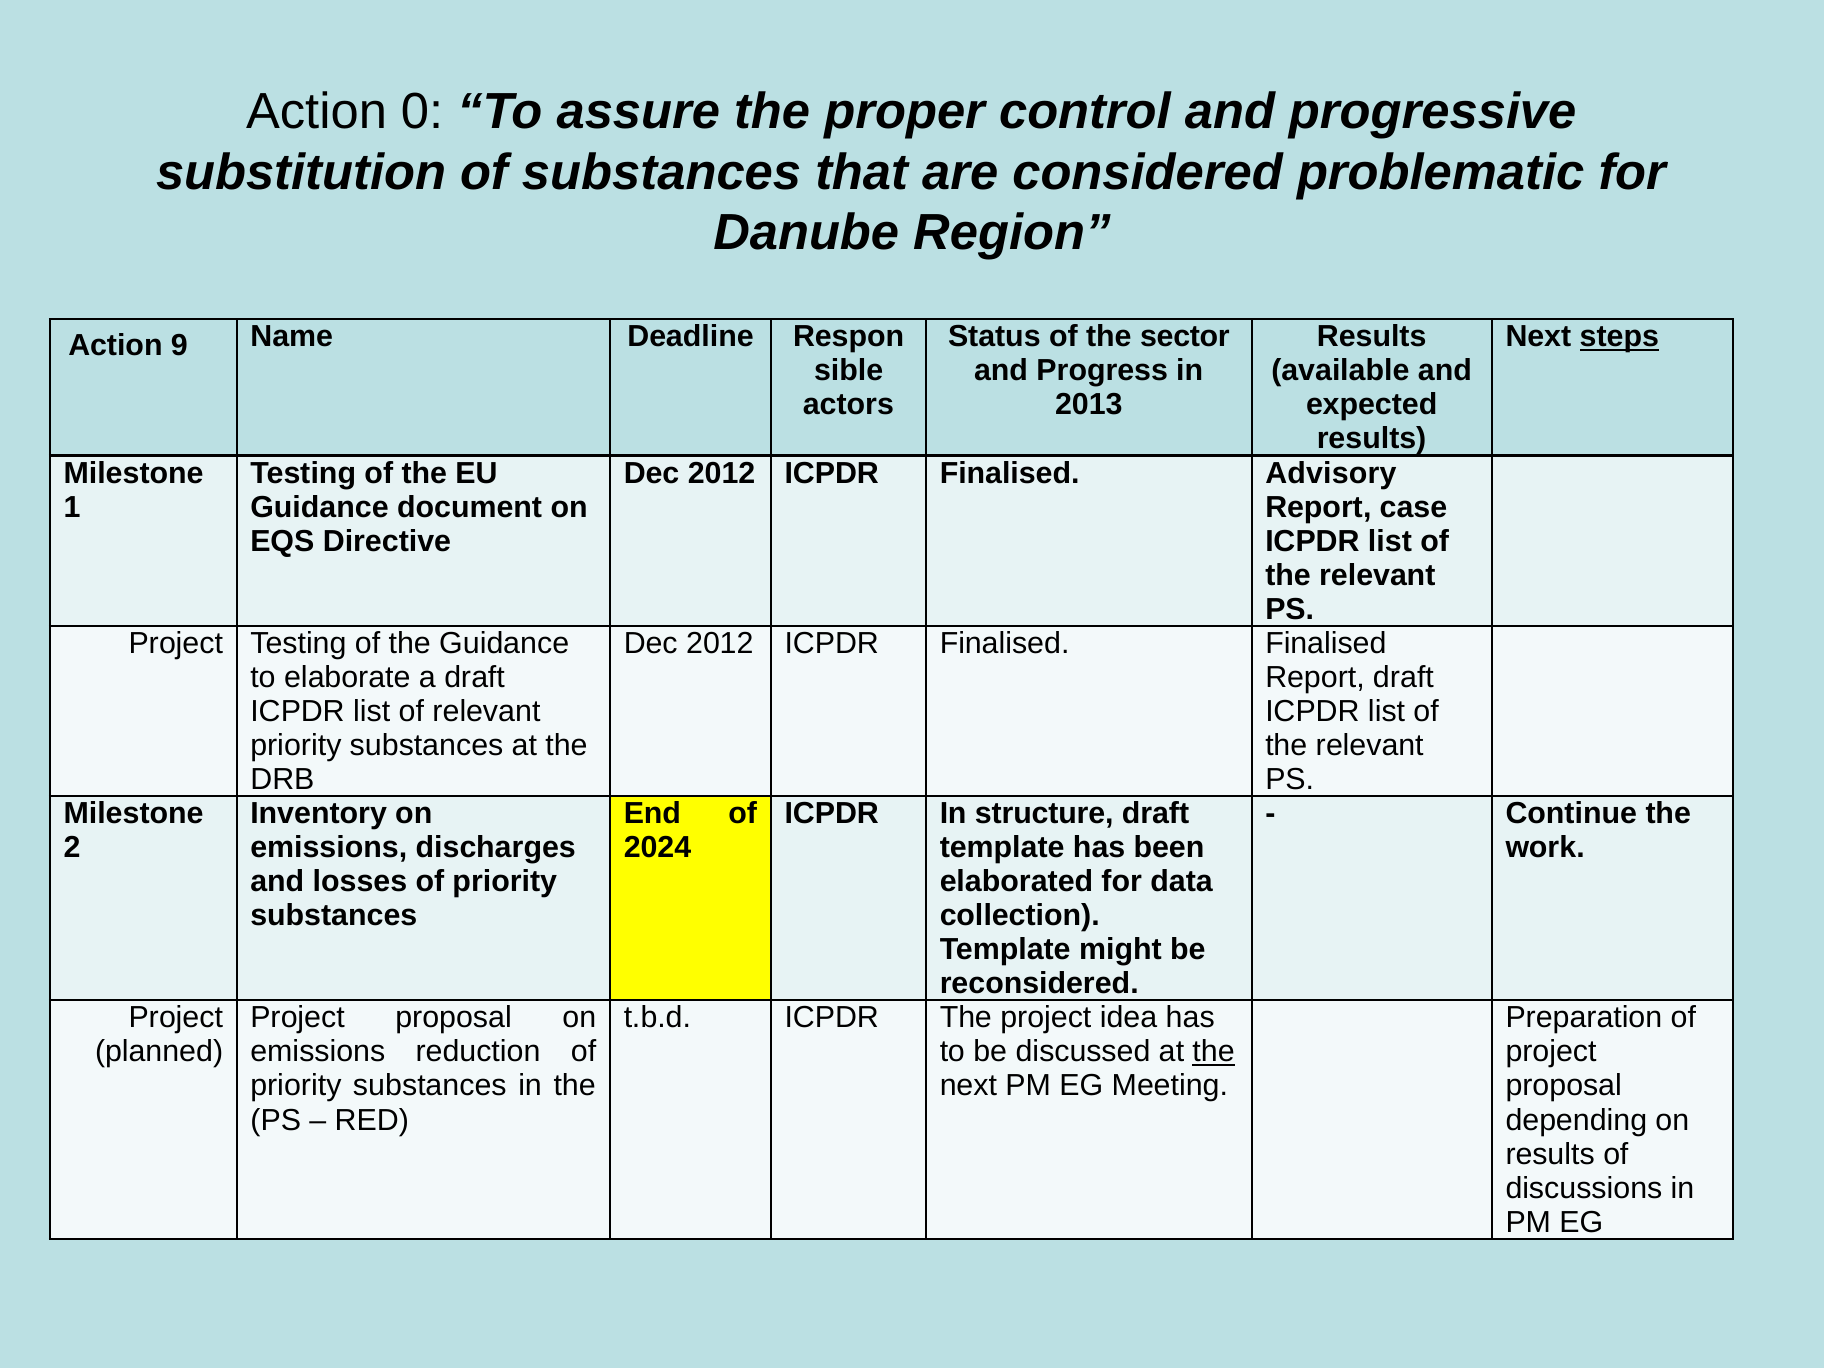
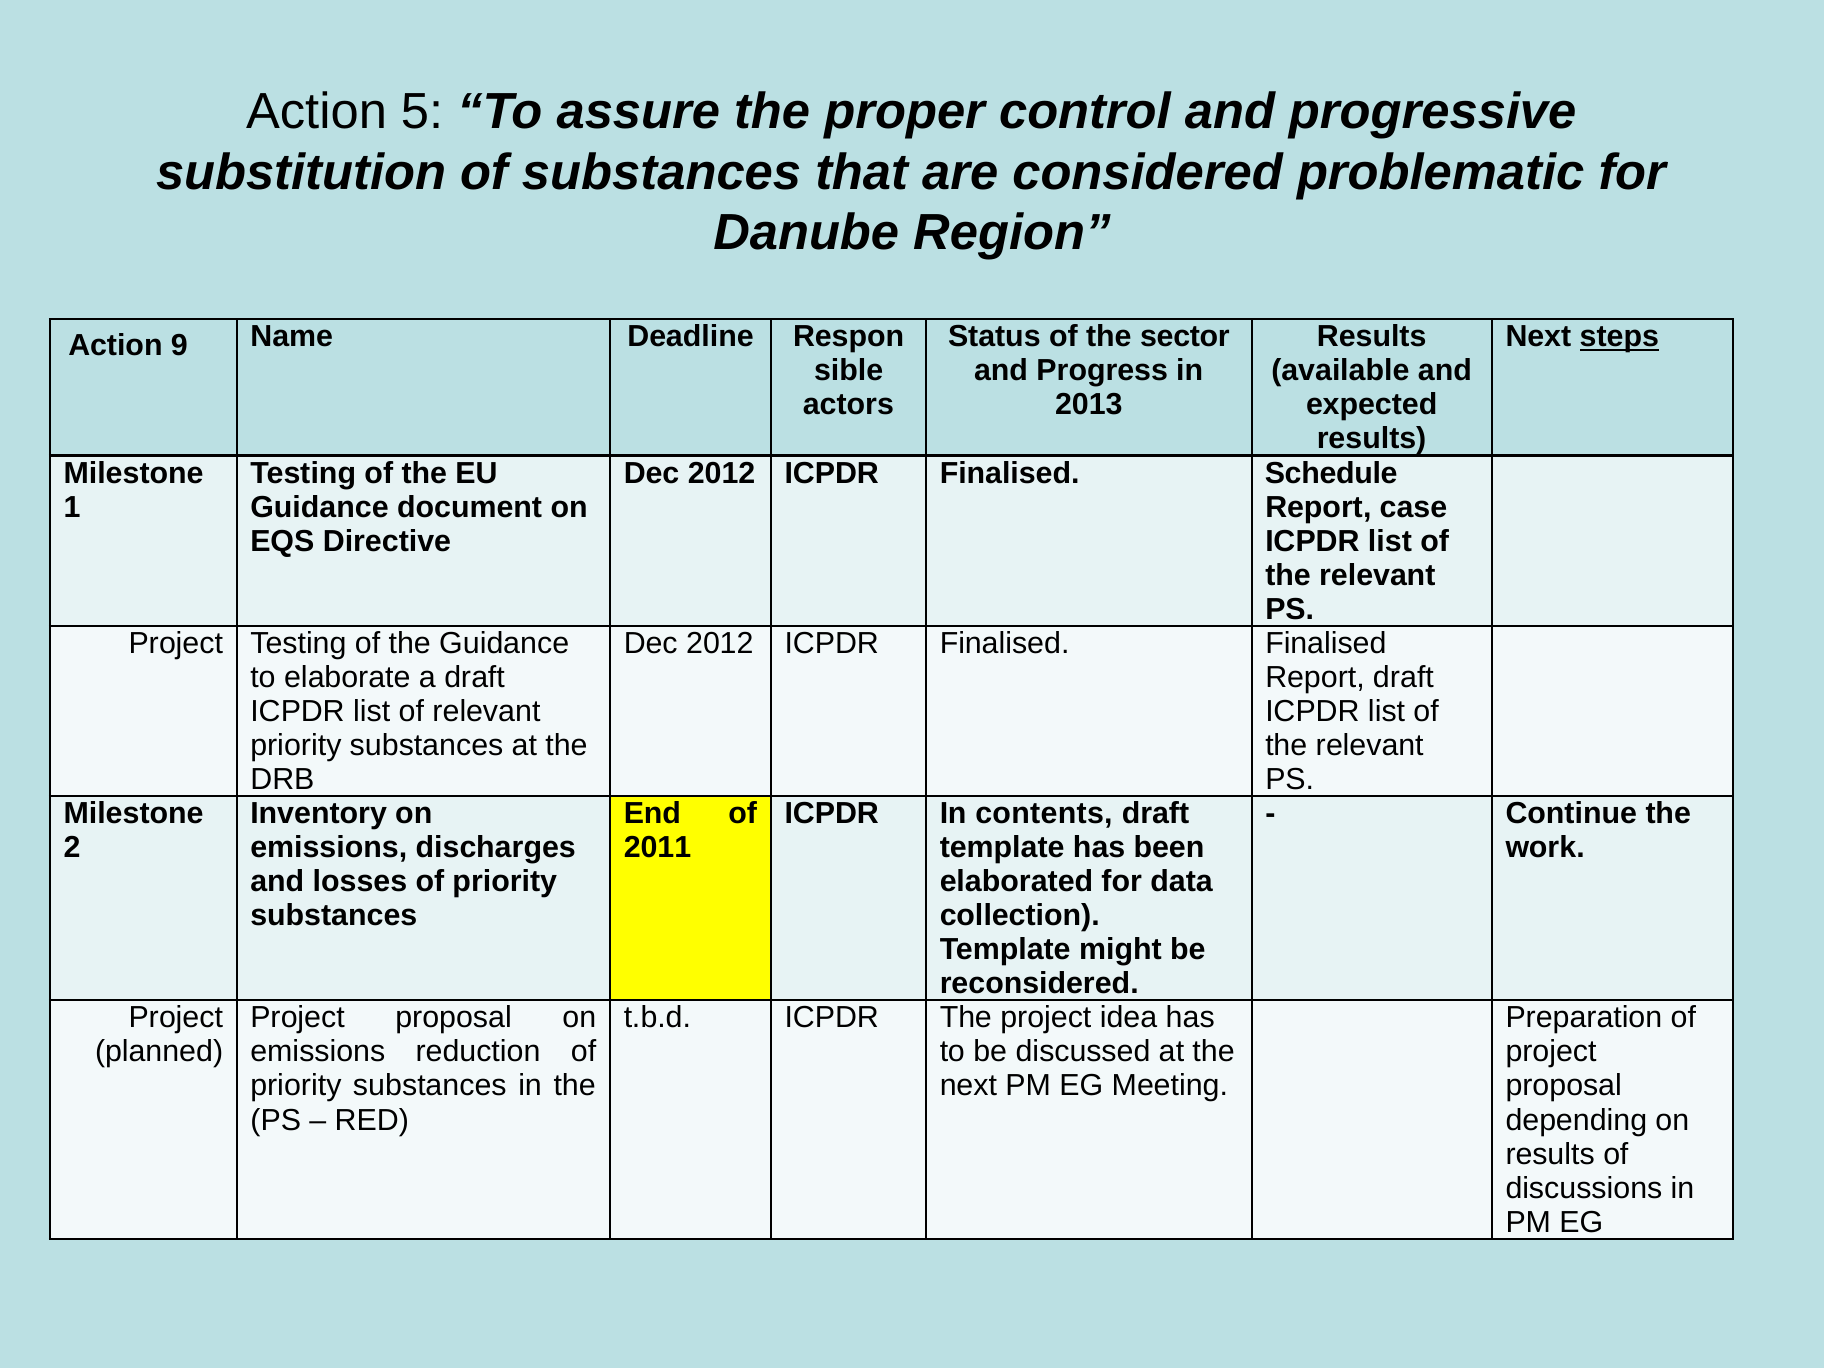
0: 0 -> 5 (422, 111)
Advisory: Advisory -> Schedule (1331, 473)
structure: structure -> contents (1044, 814)
2024: 2024 -> 2011 (658, 848)
the underline: present -> none (1214, 1052)
